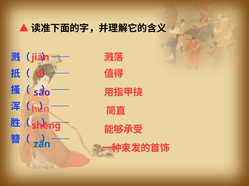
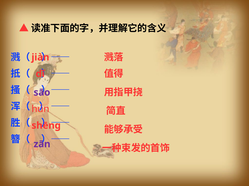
zān colour: blue -> purple (42, 145)
